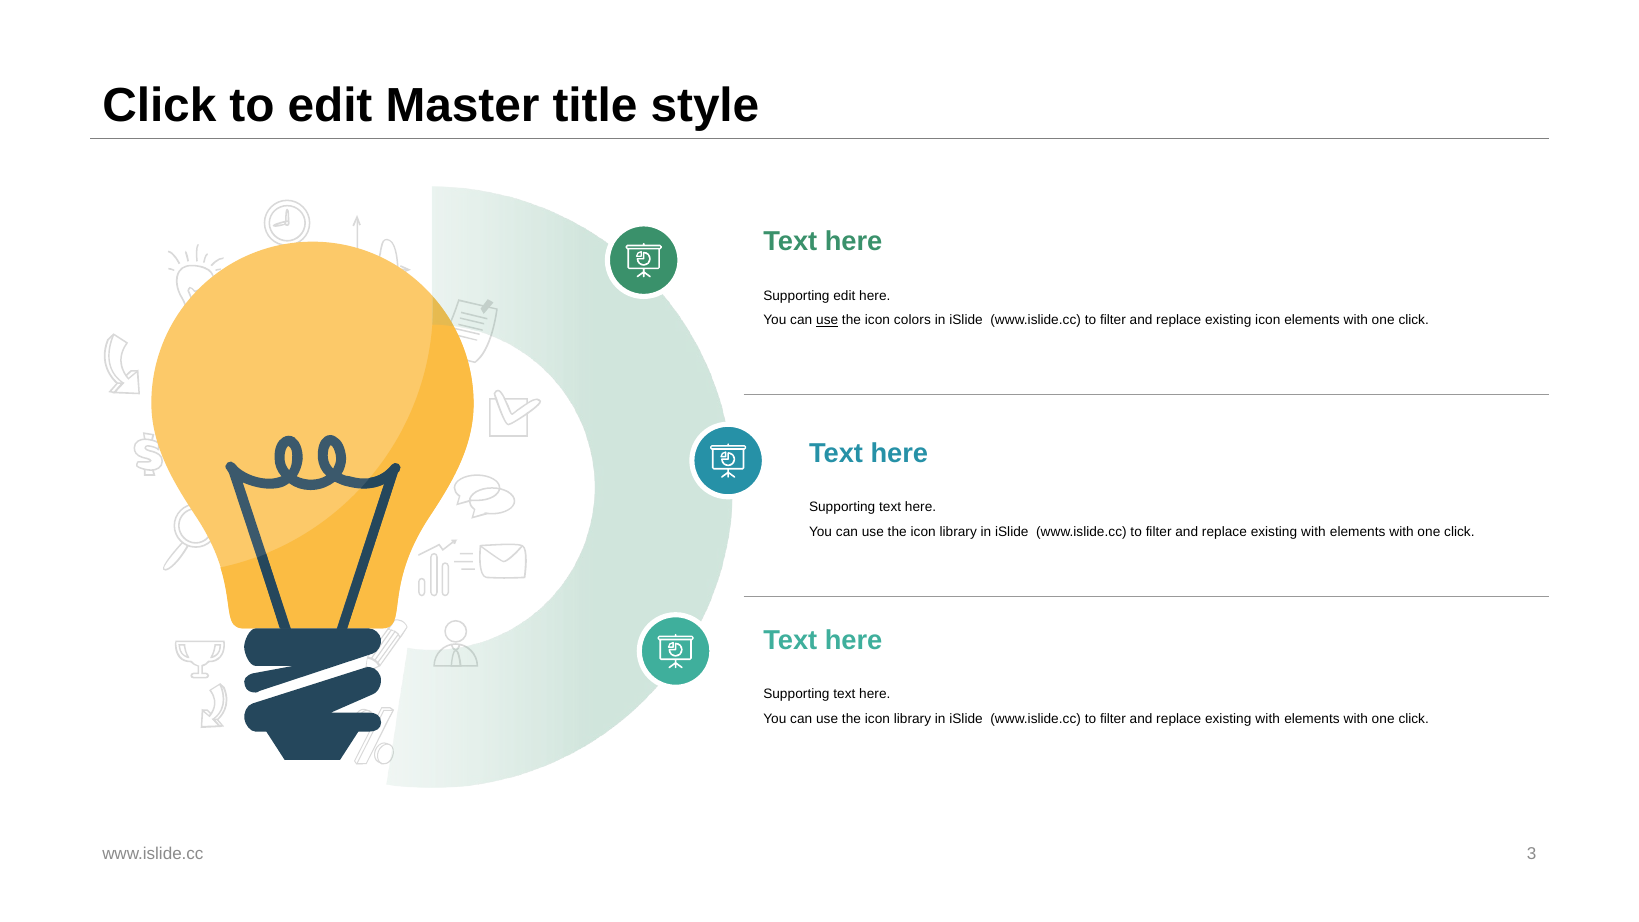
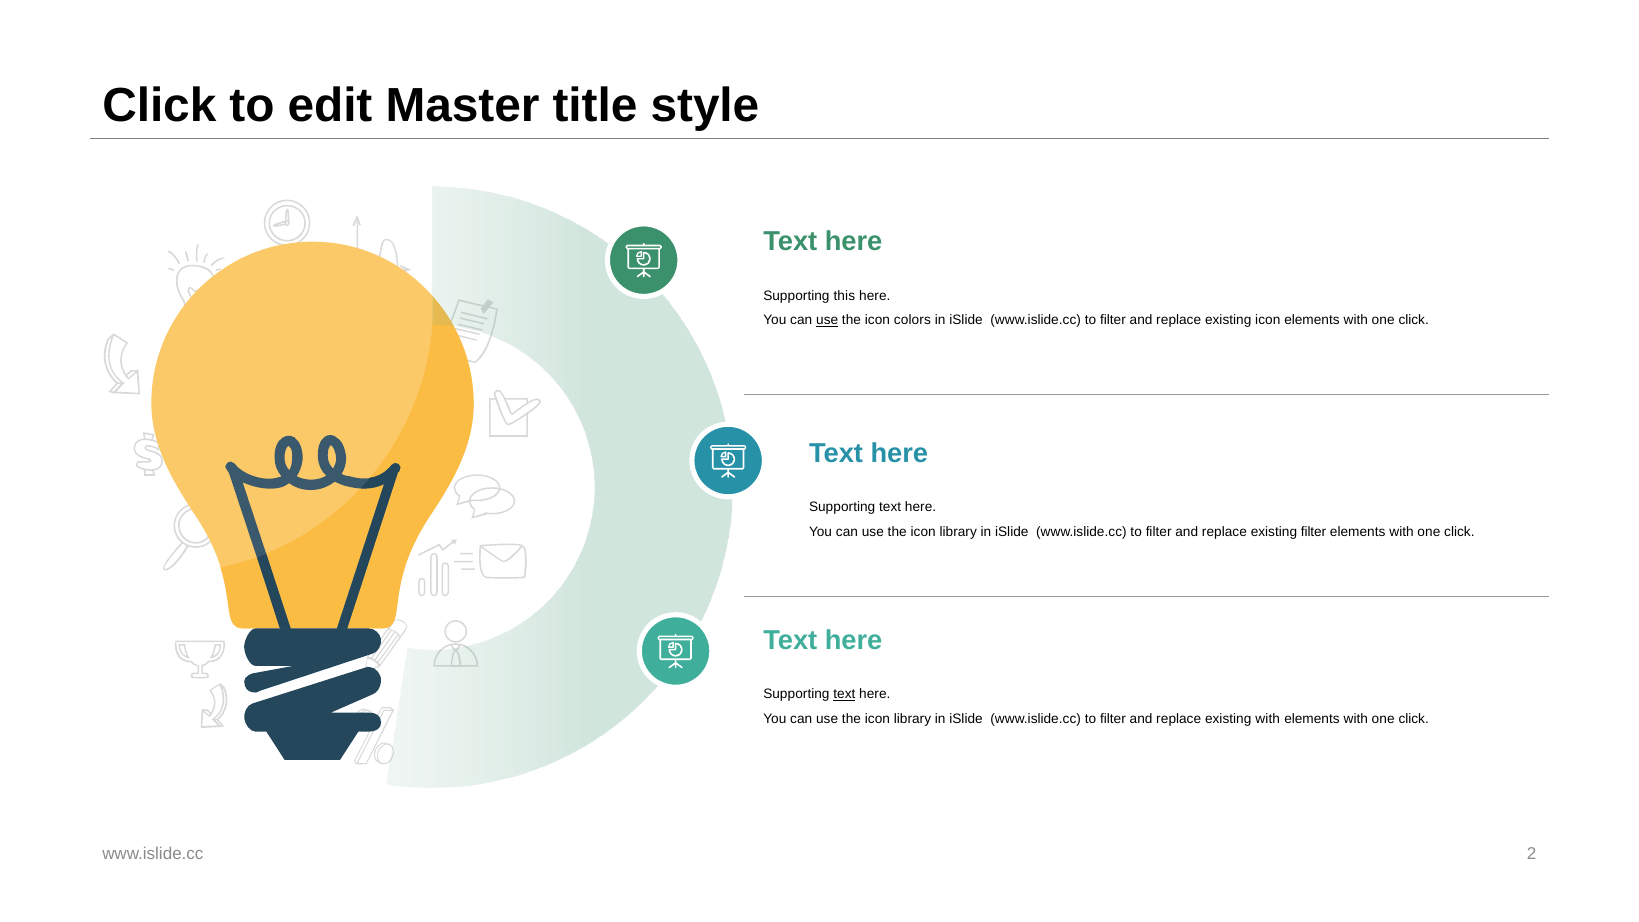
Supporting edit: edit -> this (844, 296)
with: with -> filter (1314, 532)
text underline: none -> present (844, 694)
3: 3 -> 2 (1532, 854)
